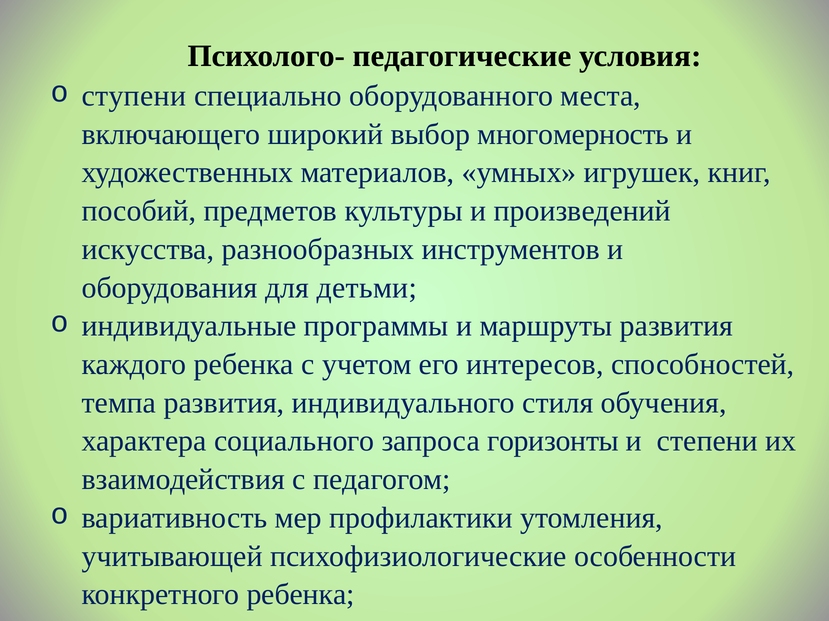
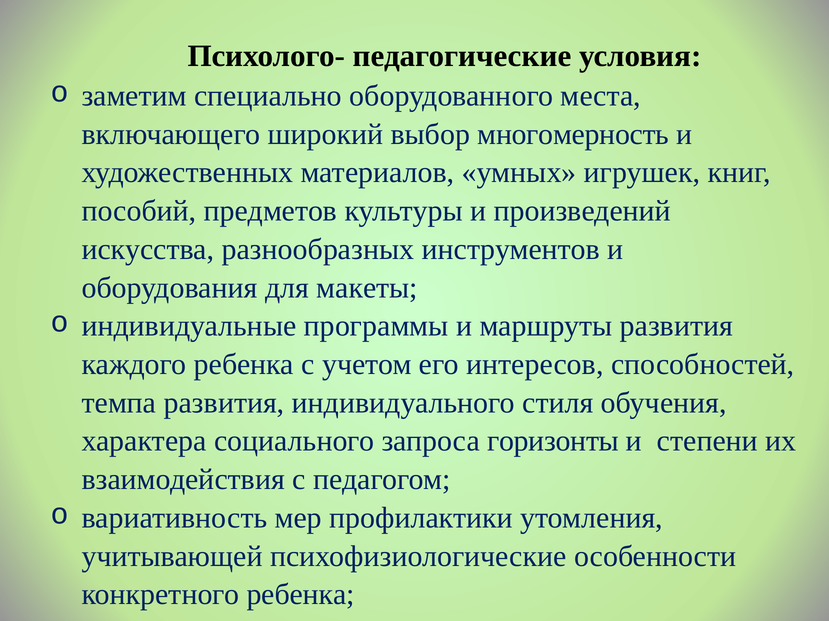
ступени: ступени -> заметим (134, 96)
детьми: детьми -> макеты (367, 288)
